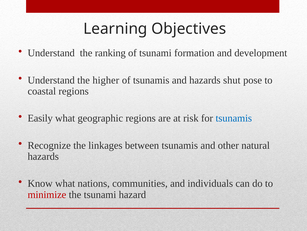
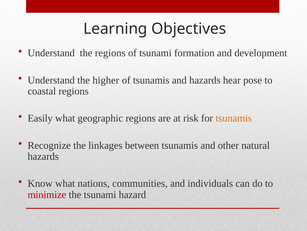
the ranking: ranking -> regions (110, 53)
shut: shut -> hear (232, 80)
tsunamis colour: blue -> orange (234, 118)
